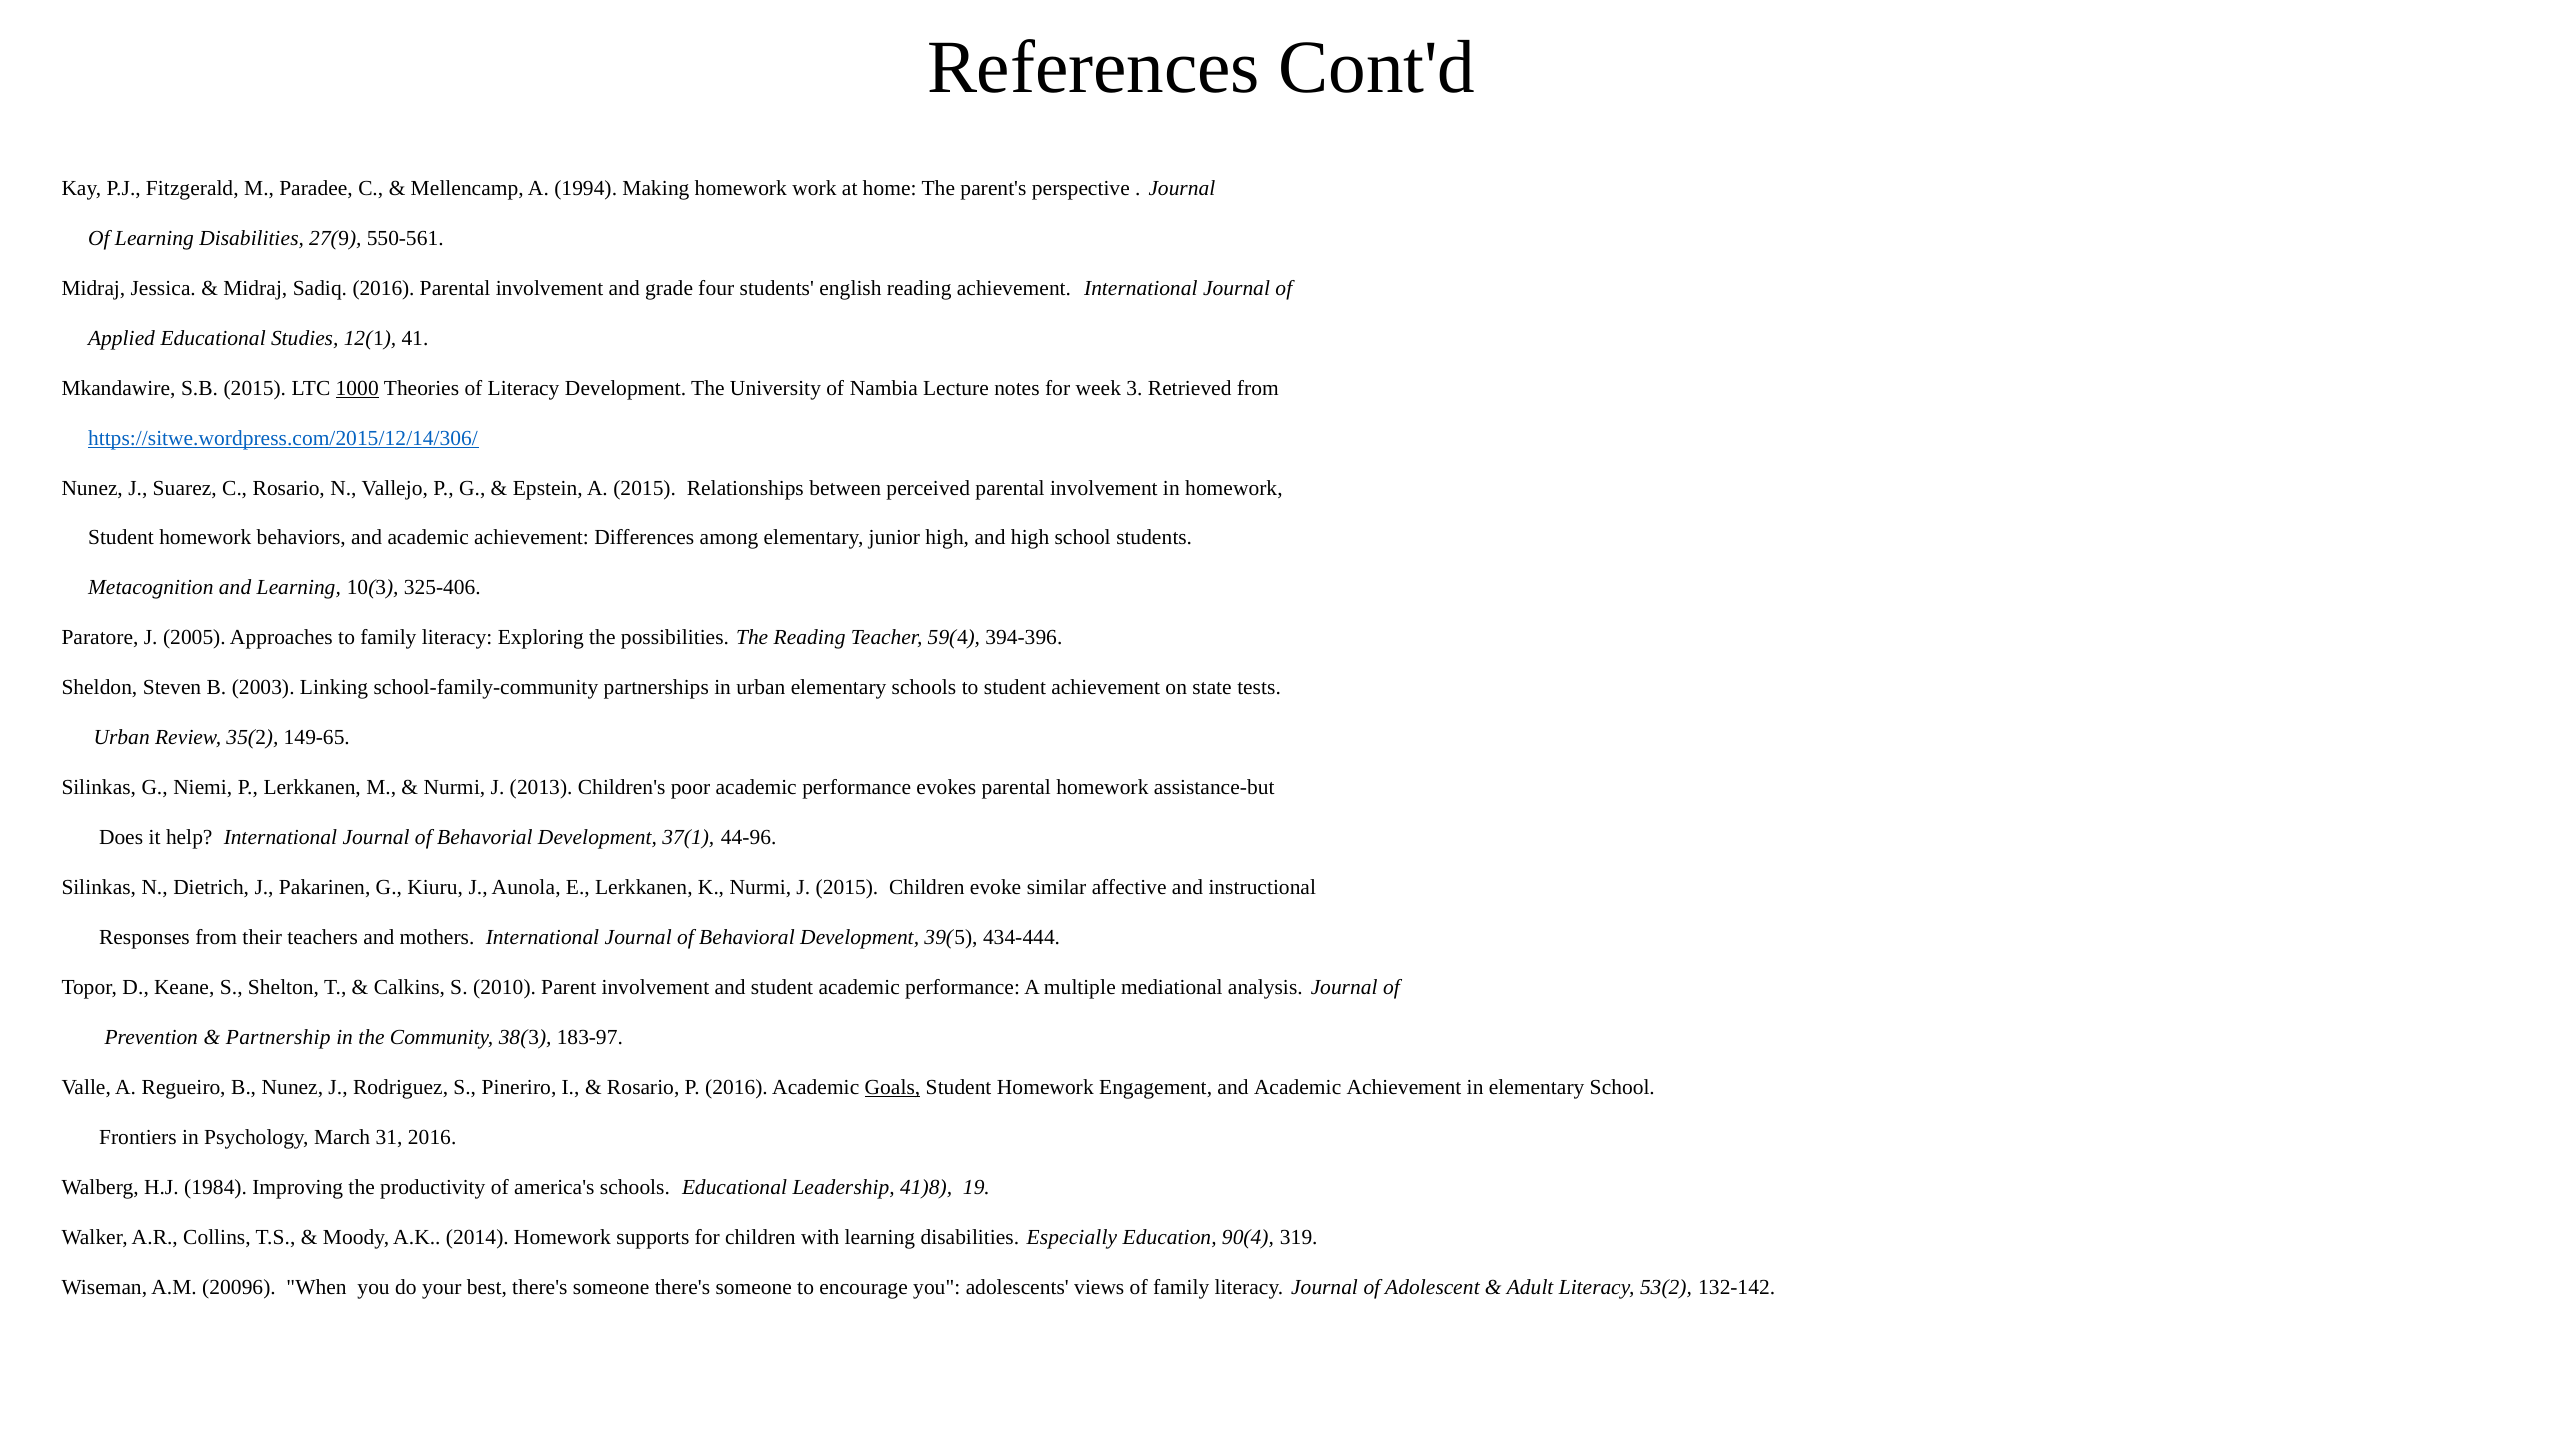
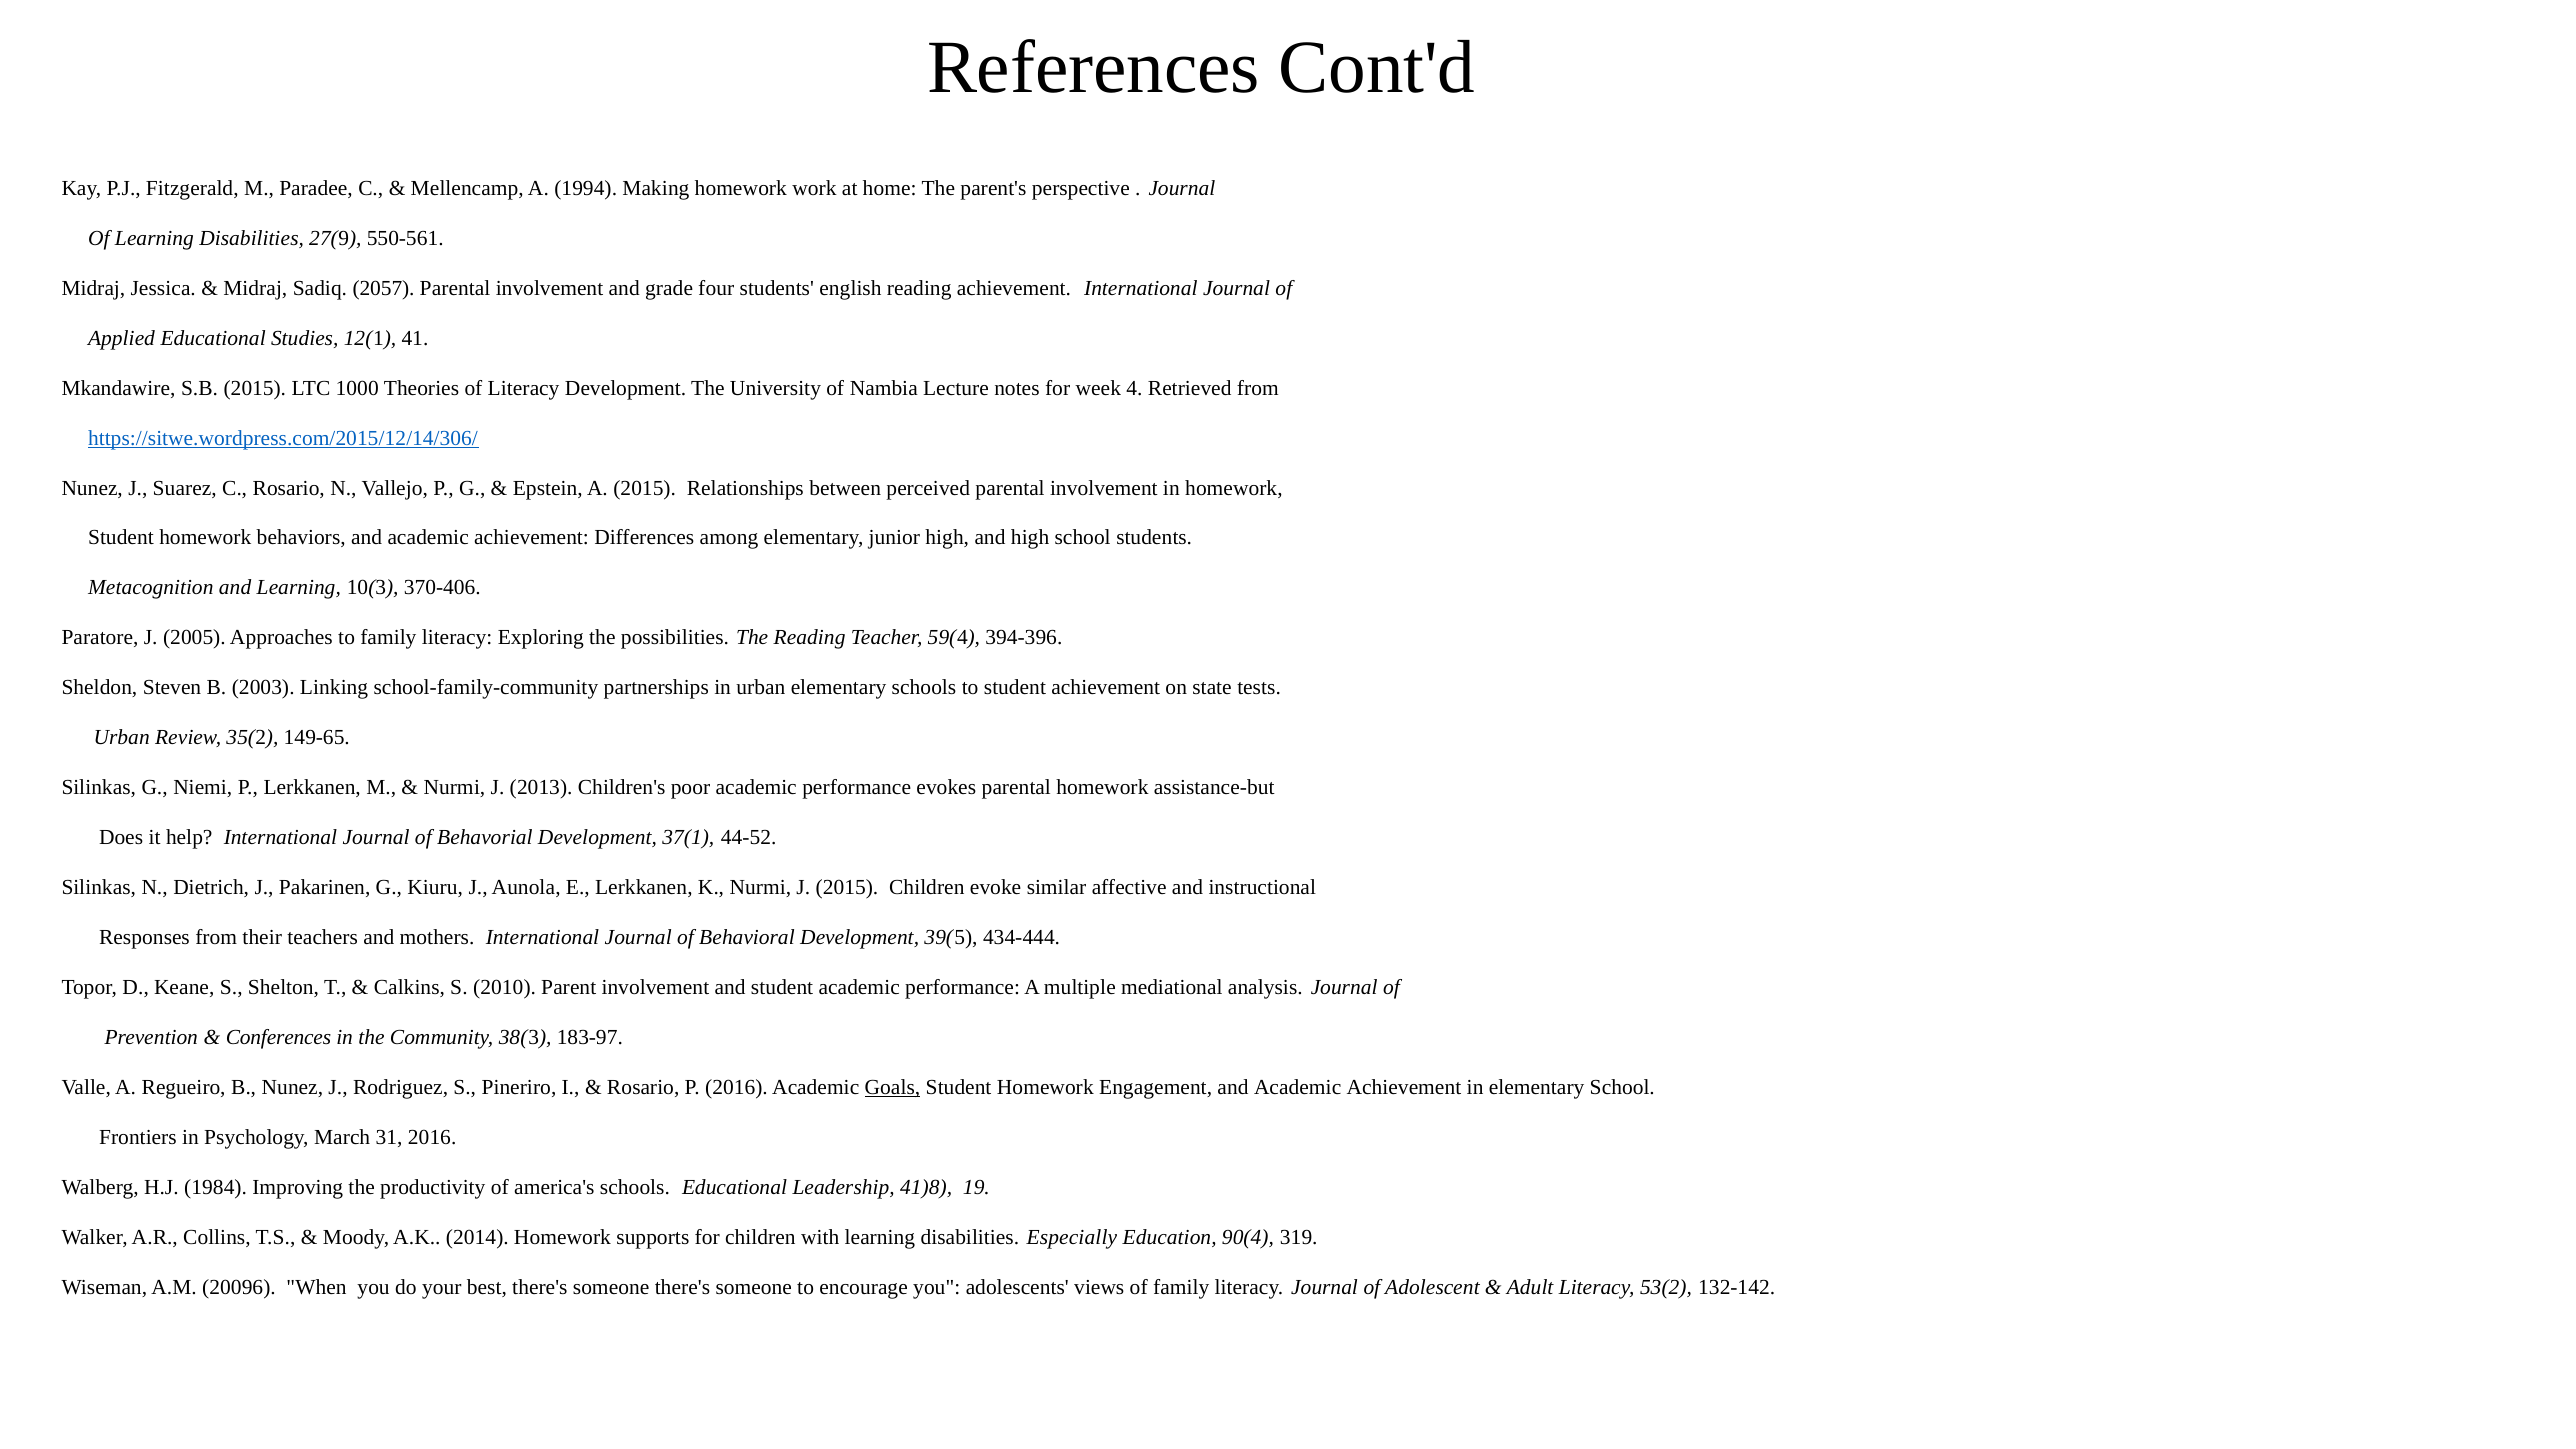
Sadiq 2016: 2016 -> 2057 (384, 288)
1000 underline: present -> none (357, 388)
3: 3 -> 4 (1134, 388)
325-406: 325-406 -> 370-406 (442, 588)
44-96: 44-96 -> 44-52 (749, 838)
Partnership: Partnership -> Conferences (278, 1038)
